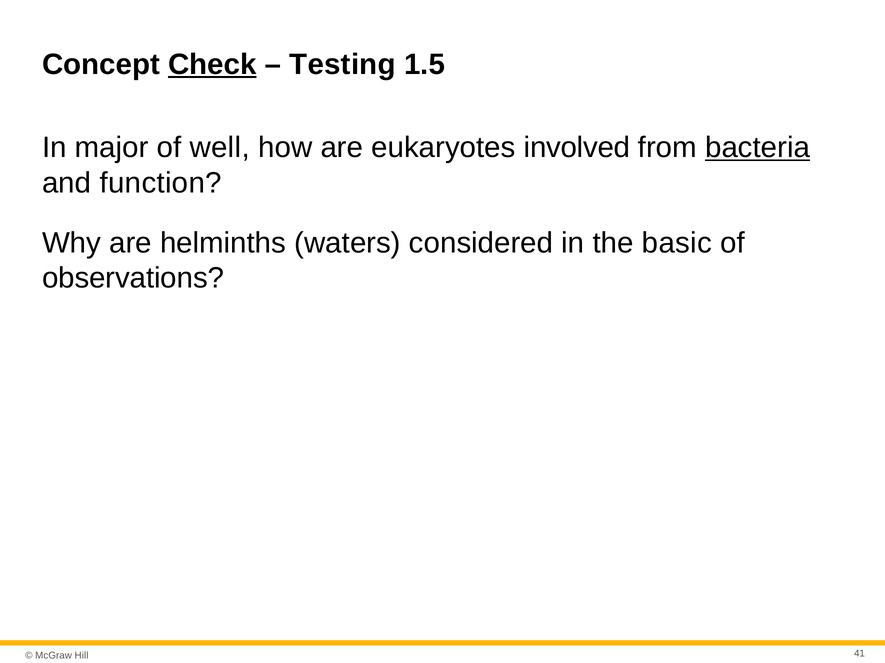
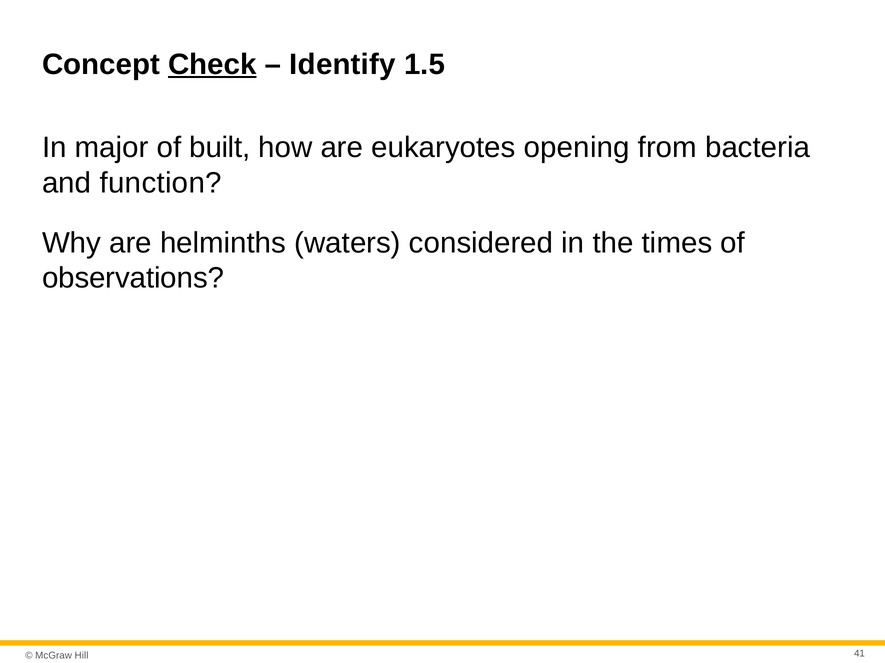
Testing: Testing -> Identify (343, 64)
well: well -> built (220, 148)
involved: involved -> opening (577, 148)
bacteria underline: present -> none (758, 148)
basic: basic -> times (677, 243)
